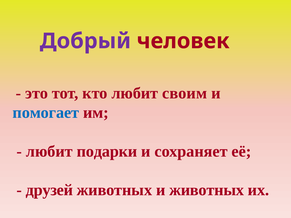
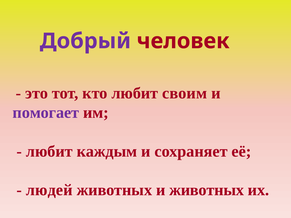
помогает colour: blue -> purple (46, 113)
подарки: подарки -> каждым (107, 151)
друзей: друзей -> людей (49, 190)
